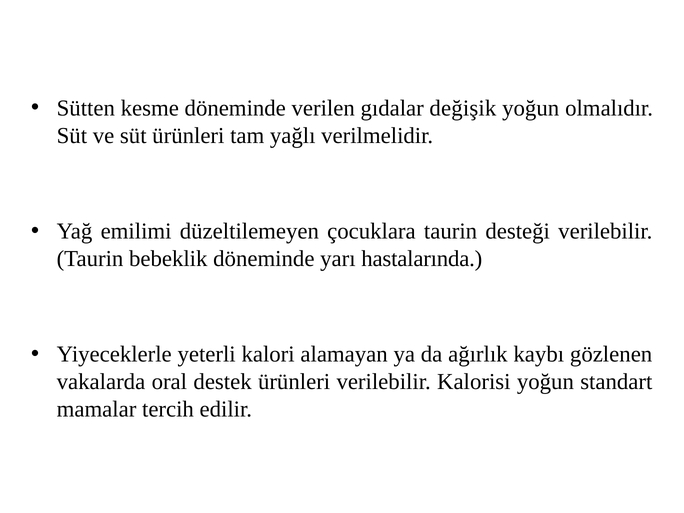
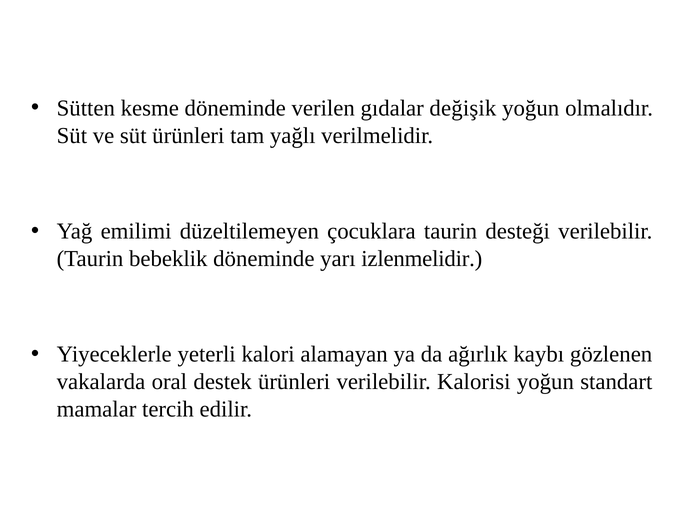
hastalarında: hastalarında -> izlenmelidir (422, 259)
